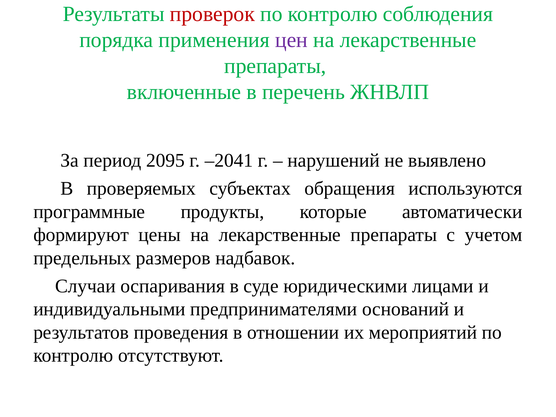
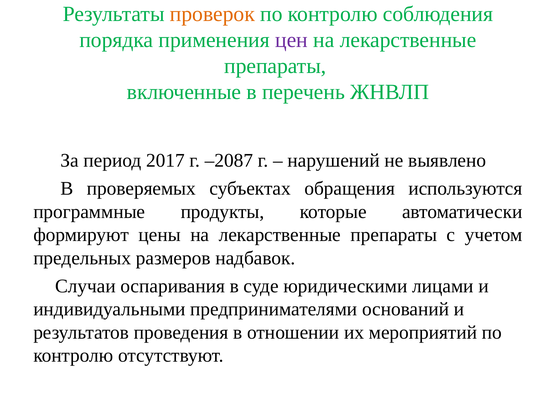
проверок colour: red -> orange (212, 14)
2095: 2095 -> 2017 (165, 160)
–2041: –2041 -> –2087 (229, 160)
